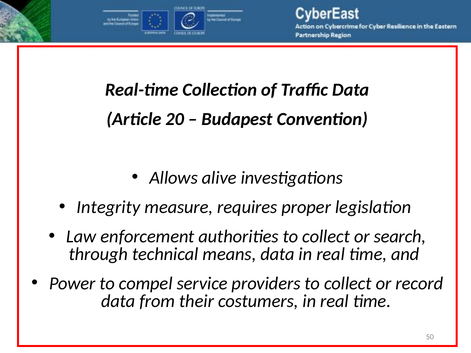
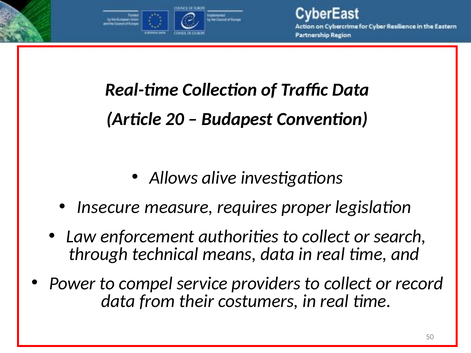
Integrity: Integrity -> Insecure (108, 207)
